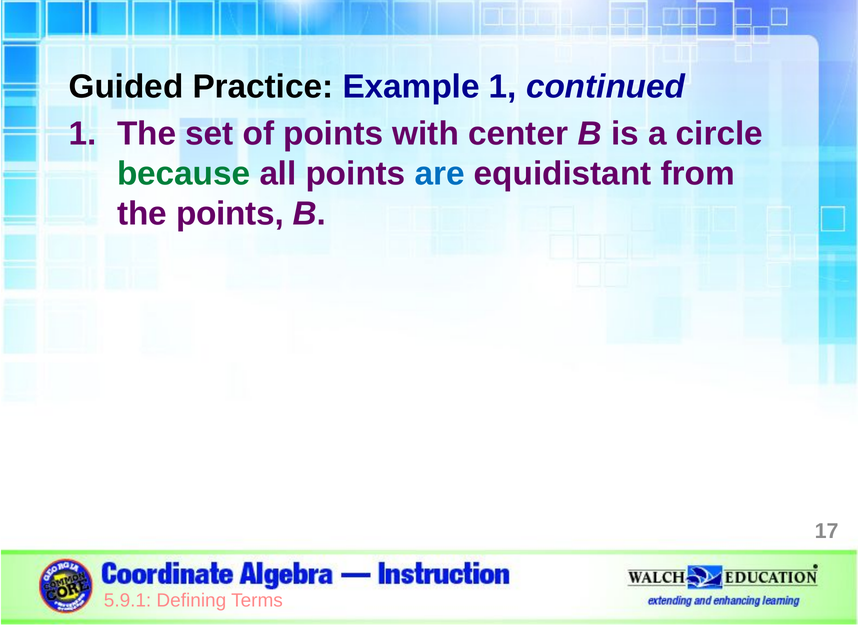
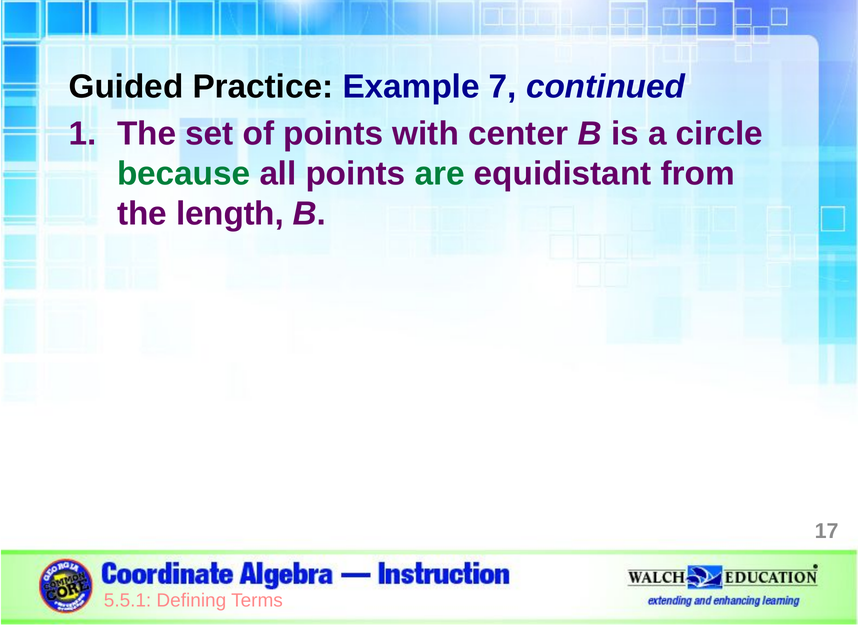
Example 1: 1 -> 7 (503, 87)
are colour: blue -> green (440, 174)
the points: points -> length (230, 214)
5.9.1: 5.9.1 -> 5.5.1 (128, 600)
